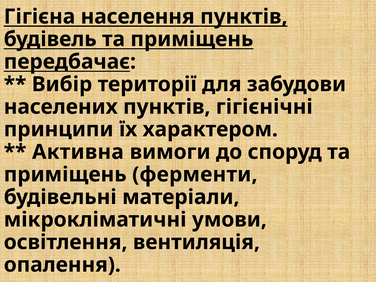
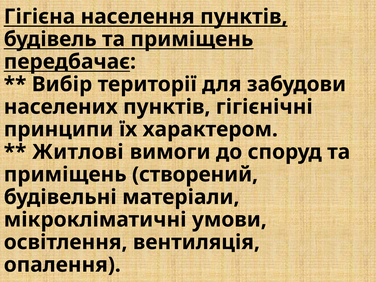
Активна: Активна -> Житлові (78, 152)
ферменти: ферменти -> створений (195, 175)
